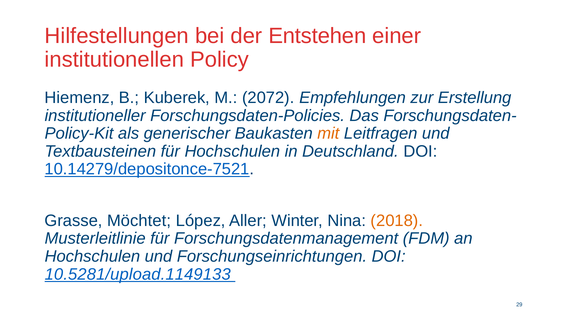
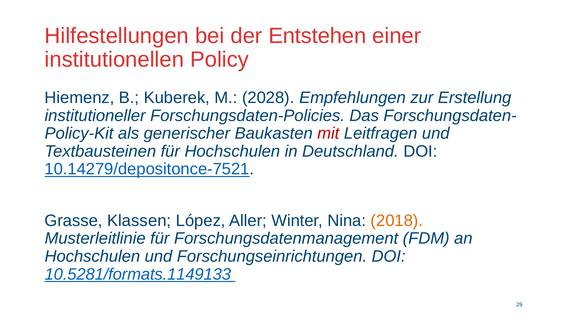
2072: 2072 -> 2028 (268, 98)
mit colour: orange -> red (328, 133)
Möchtet: Möchtet -> Klassen (139, 221)
10.5281/upload.1149133: 10.5281/upload.1149133 -> 10.5281/formats.1149133 (138, 274)
